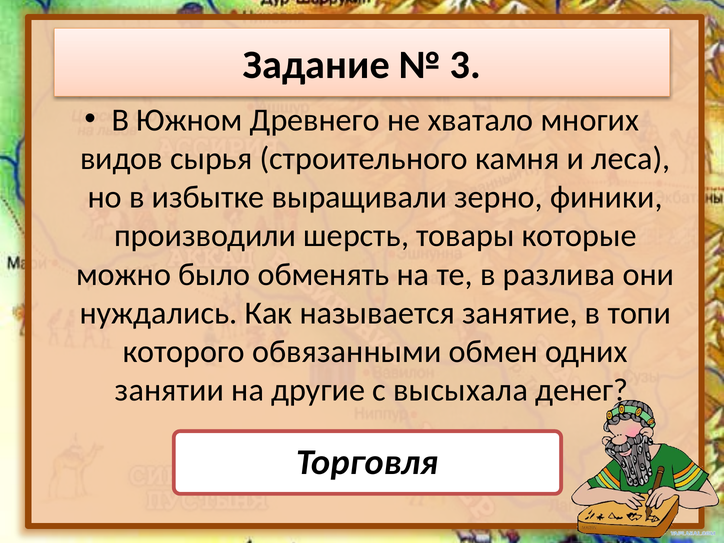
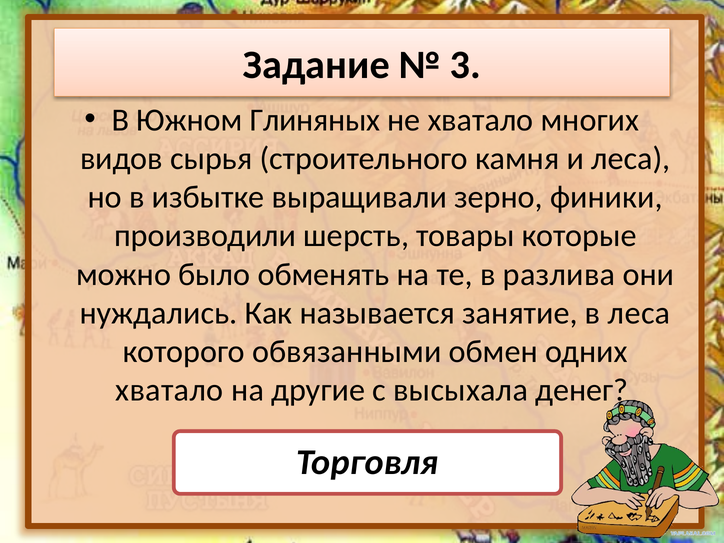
Древнего: Древнего -> Глиняных (315, 120)
в топи: топи -> леса (639, 313)
занятии: занятии -> хватало (169, 390)
